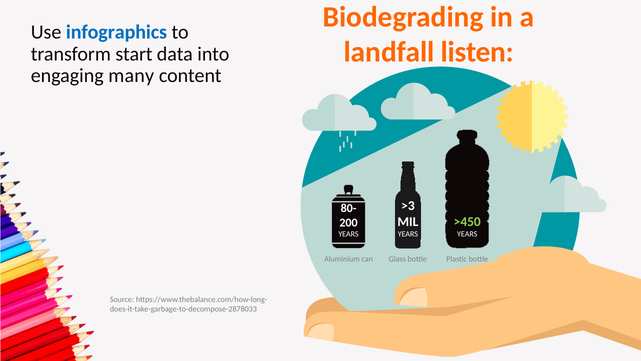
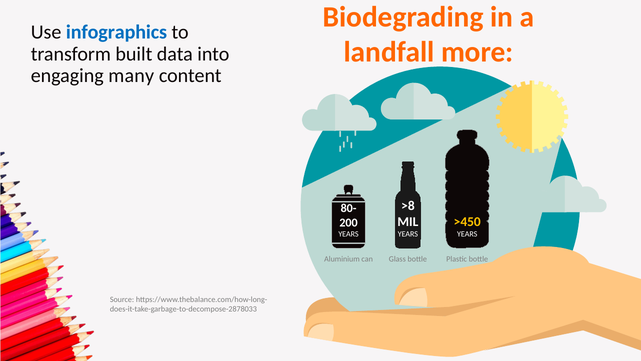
listen: listen -> more (477, 52)
start: start -> built (134, 54)
>3: >3 -> >8 (408, 206)
>450 colour: light green -> yellow (467, 221)
